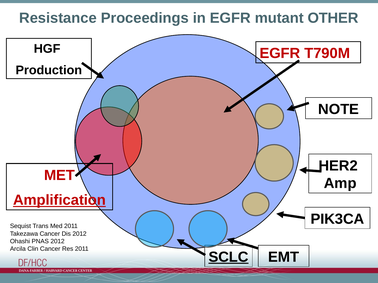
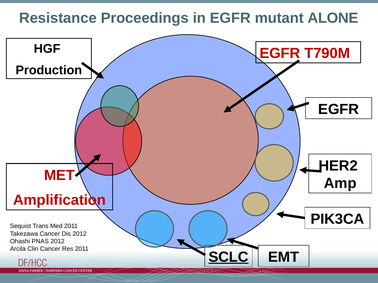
OTHER: OTHER -> ALONE (333, 18)
NOTE: NOTE -> EGFR (339, 109)
Amplification underline: present -> none (59, 201)
